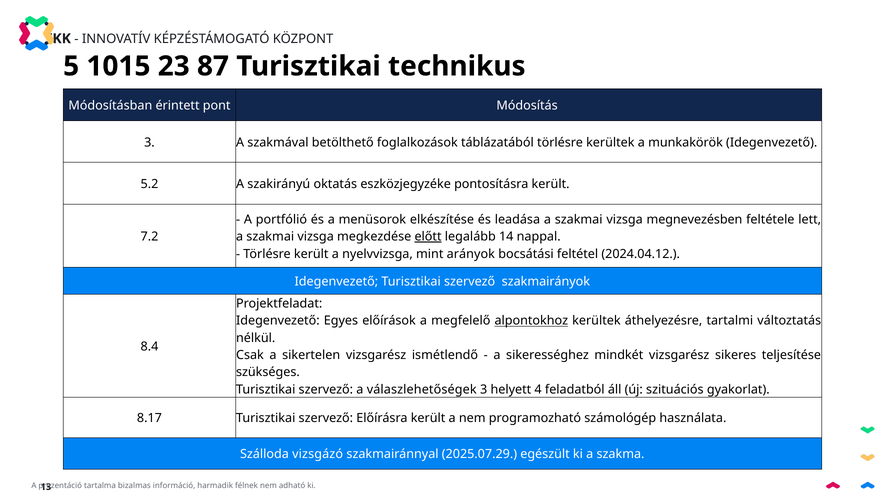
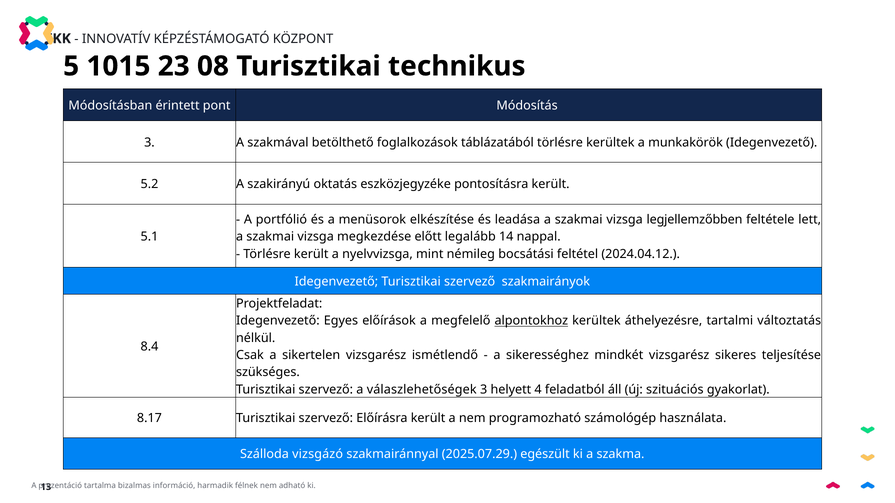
87: 87 -> 08 (213, 66)
megnevezésben: megnevezésben -> legjellemzőbben (695, 220)
7.2: 7.2 -> 5.1 (149, 237)
előtt underline: present -> none (428, 237)
arányok: arányok -> némileg (471, 254)
